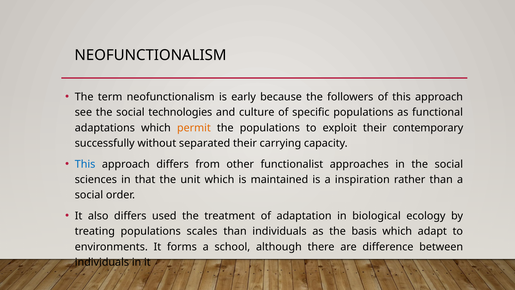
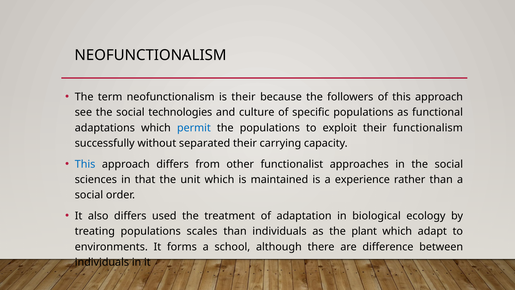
is early: early -> their (243, 97)
permit colour: orange -> blue (194, 128)
contemporary: contemporary -> functionalism (428, 128)
inspiration: inspiration -> experience (362, 179)
basis: basis -> plant (364, 231)
